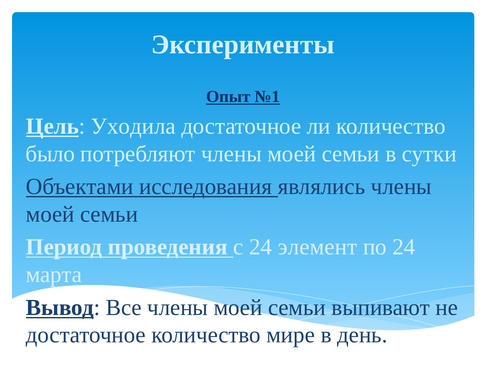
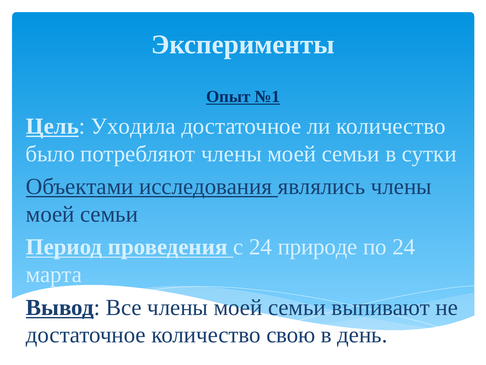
элемент: элемент -> природе (318, 247)
мире: мире -> свою (291, 335)
